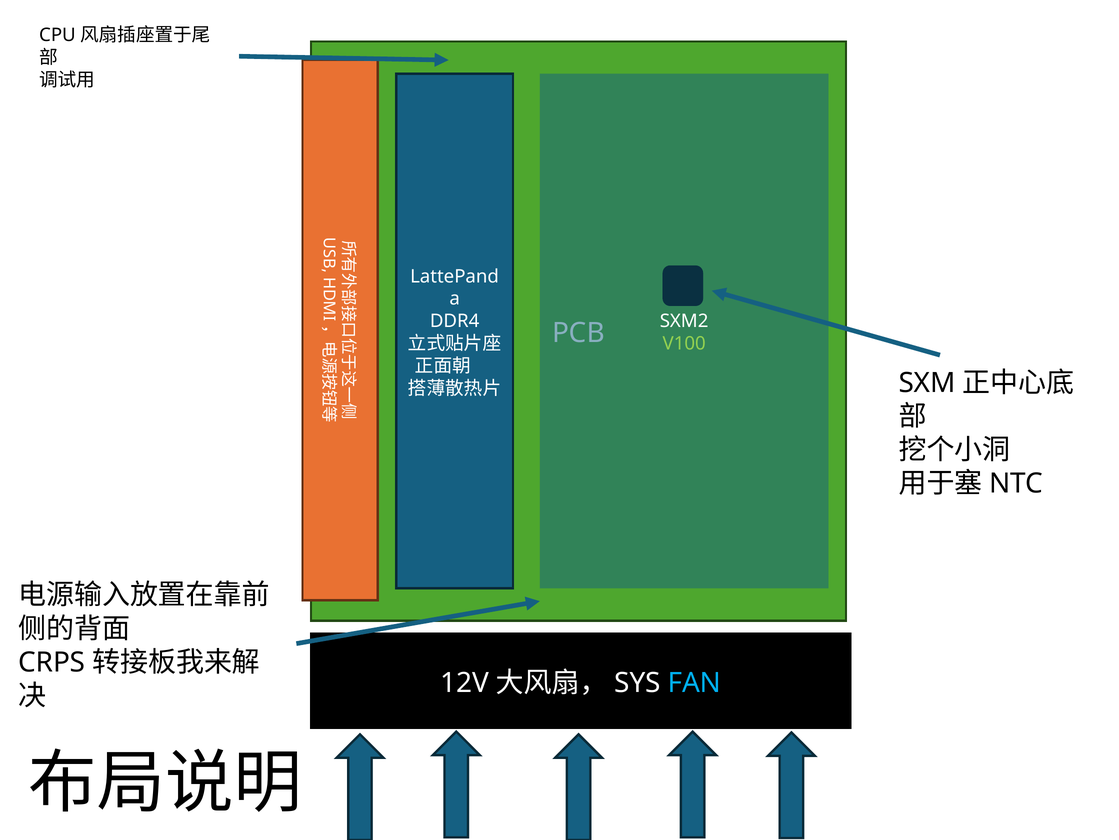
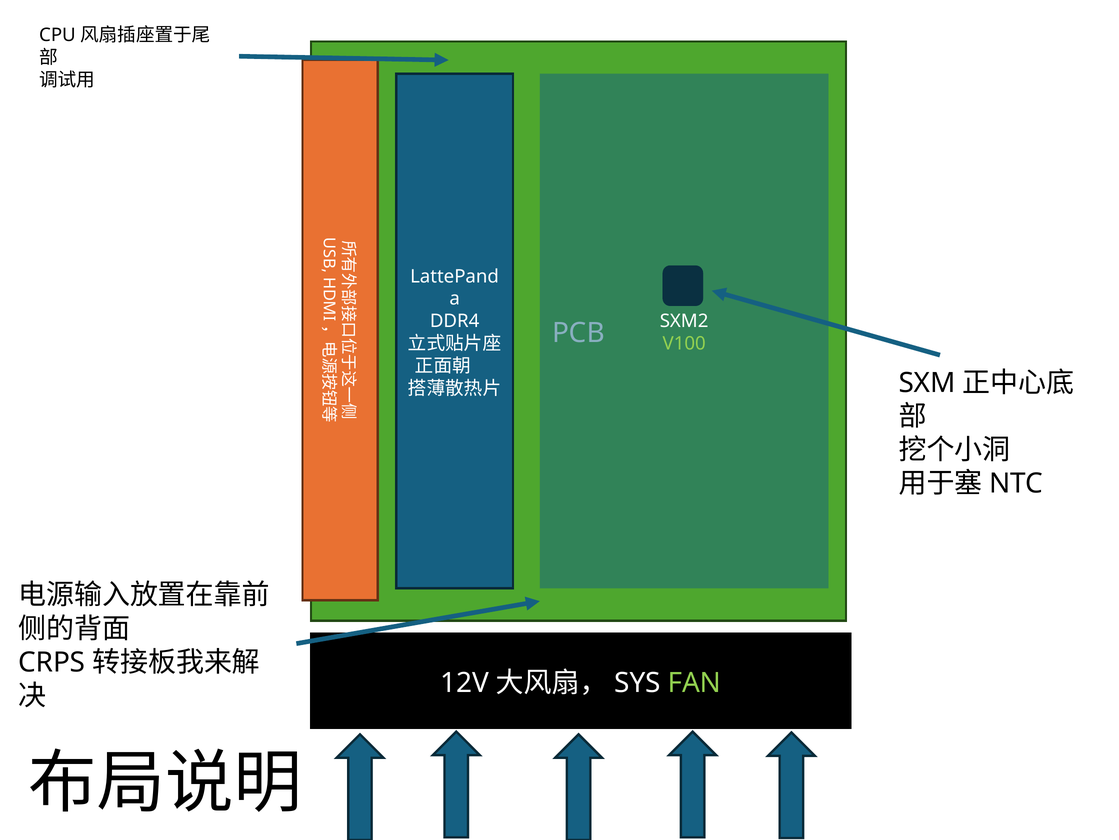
FAN colour: light blue -> light green (695, 682)
